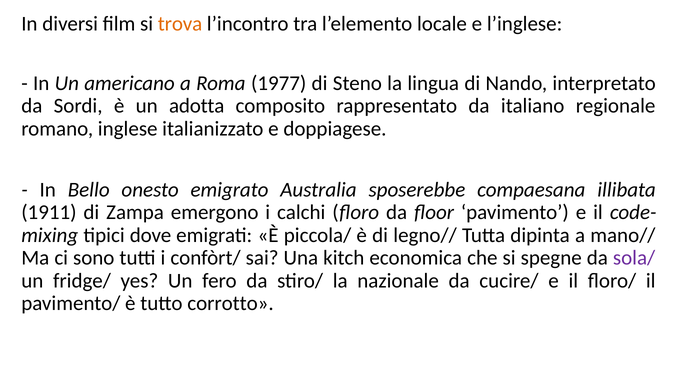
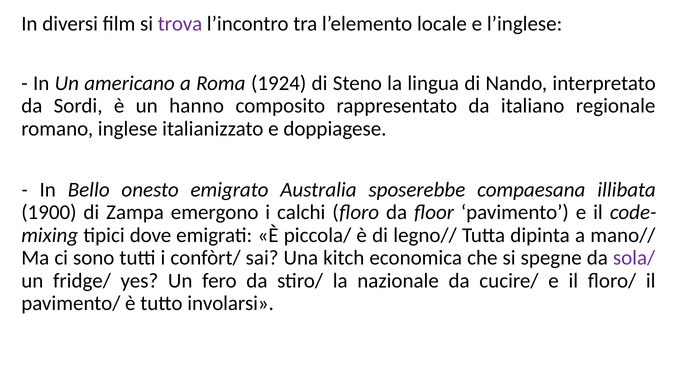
trova colour: orange -> purple (180, 24)
1977: 1977 -> 1924 (279, 83)
adotta: adotta -> hanno (197, 106)
1911: 1911 -> 1900 (49, 212)
corrotto: corrotto -> involarsi (231, 303)
